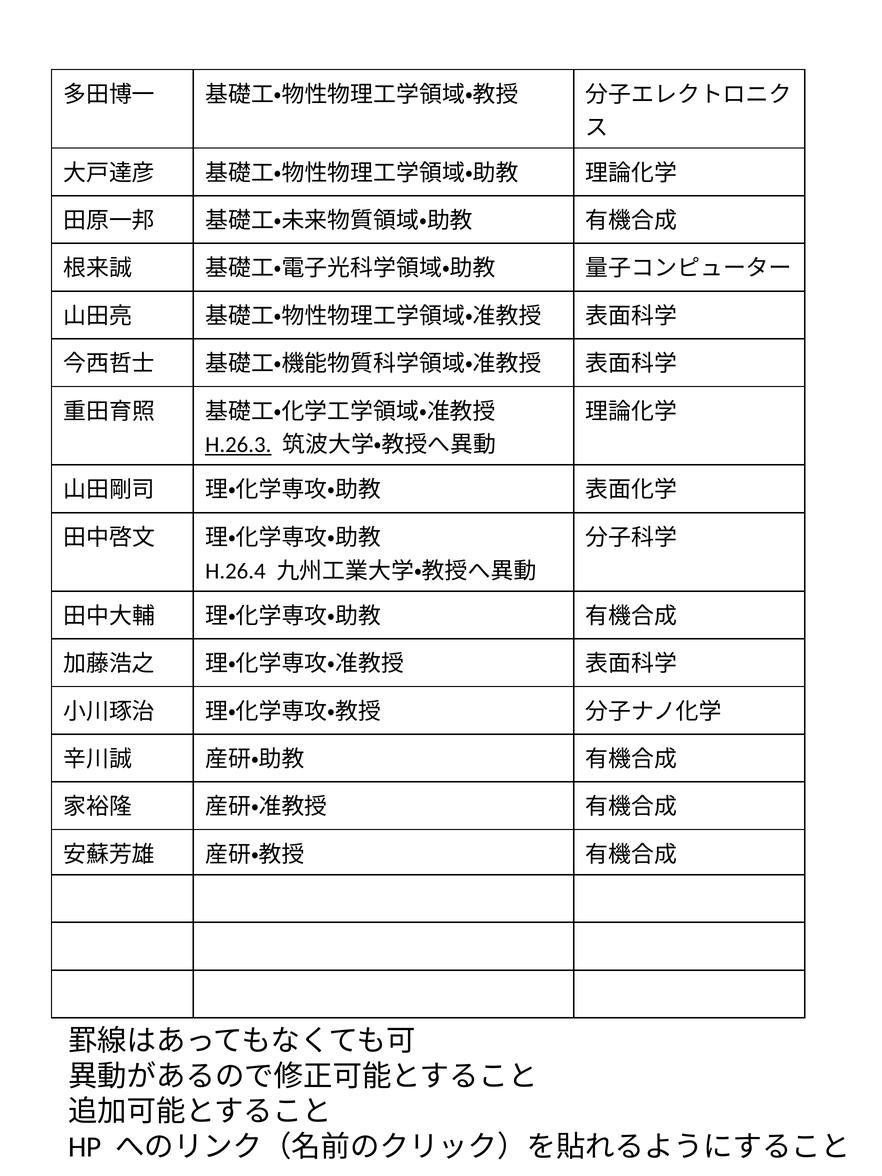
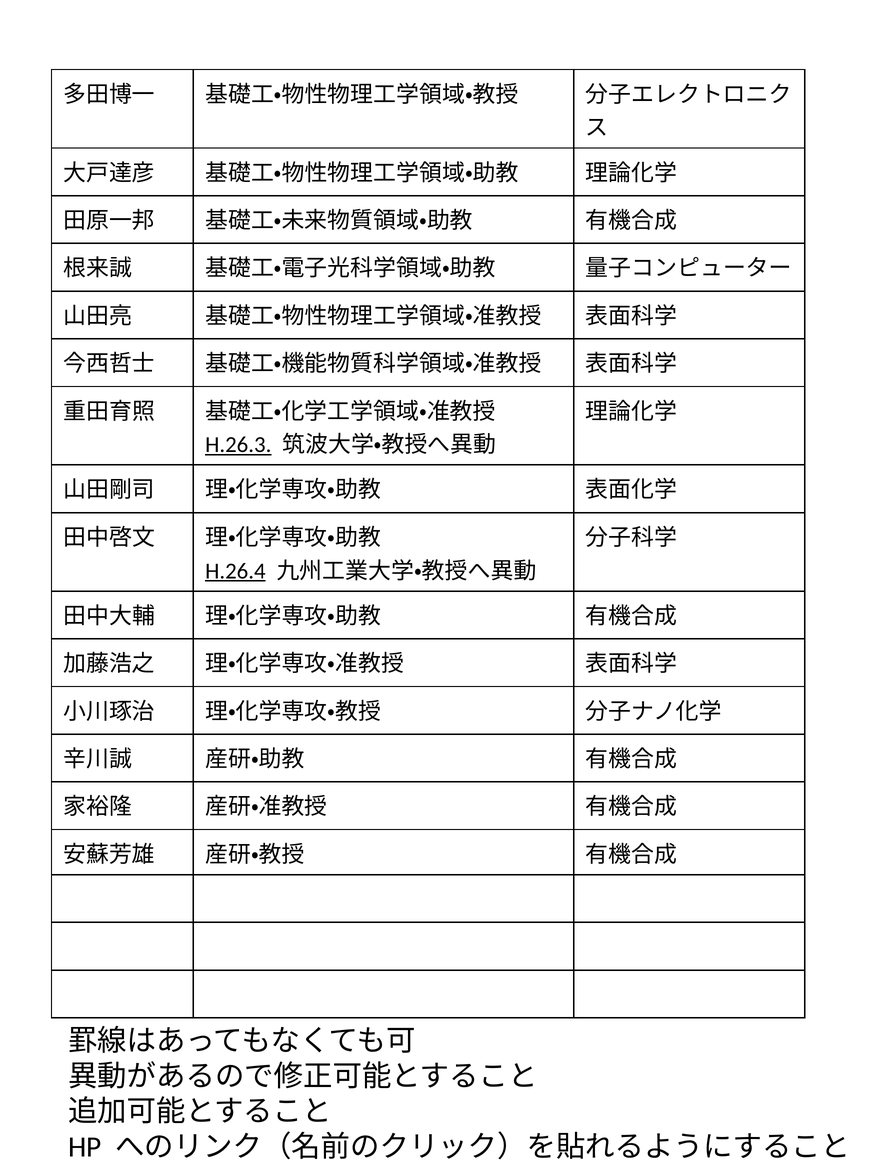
H.26.4 underline: none -> present (235, 571)
